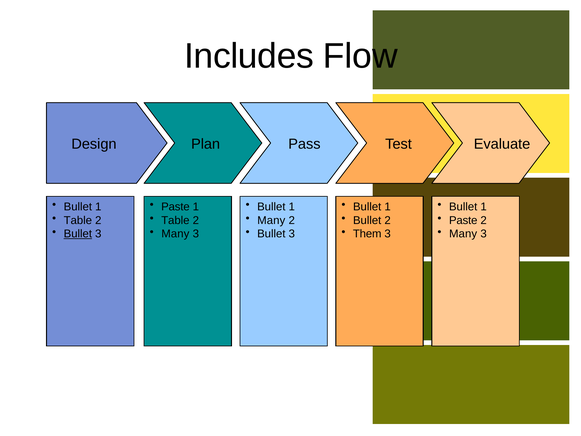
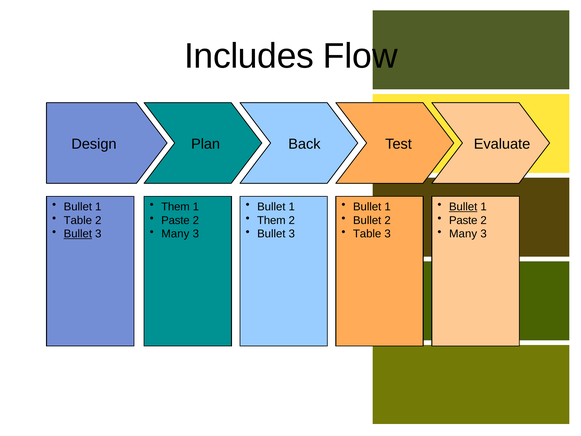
Pass: Pass -> Back (304, 144)
Paste: Paste -> Them (175, 207)
Bullet underline: none -> present (463, 207)
Table: Table -> Paste (175, 220)
Many: Many -> Them (271, 220)
Them: Them -> Table (367, 234)
